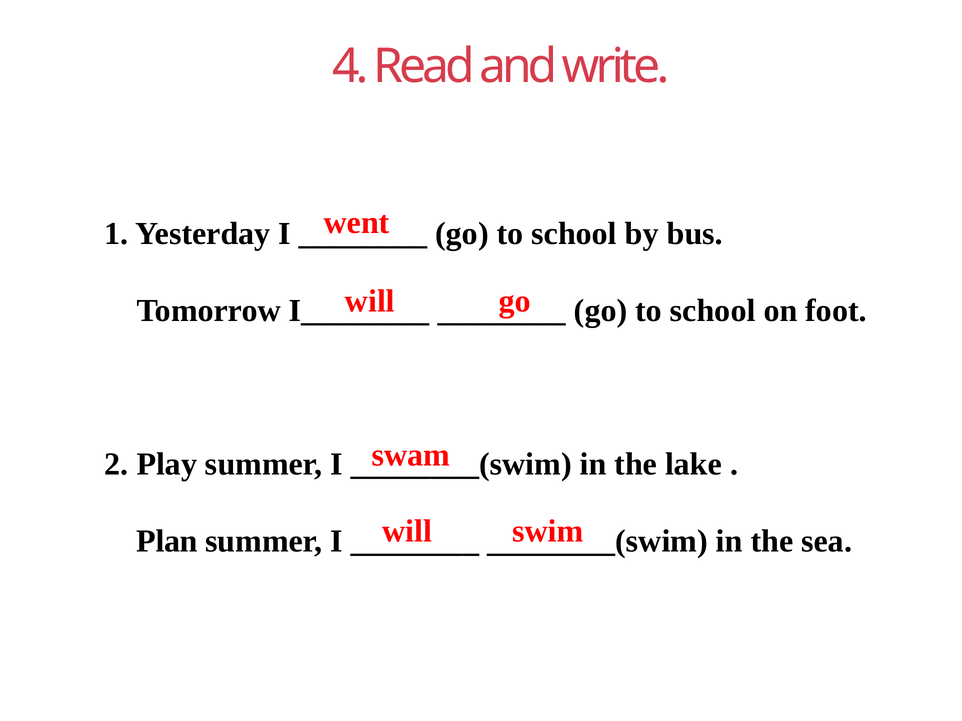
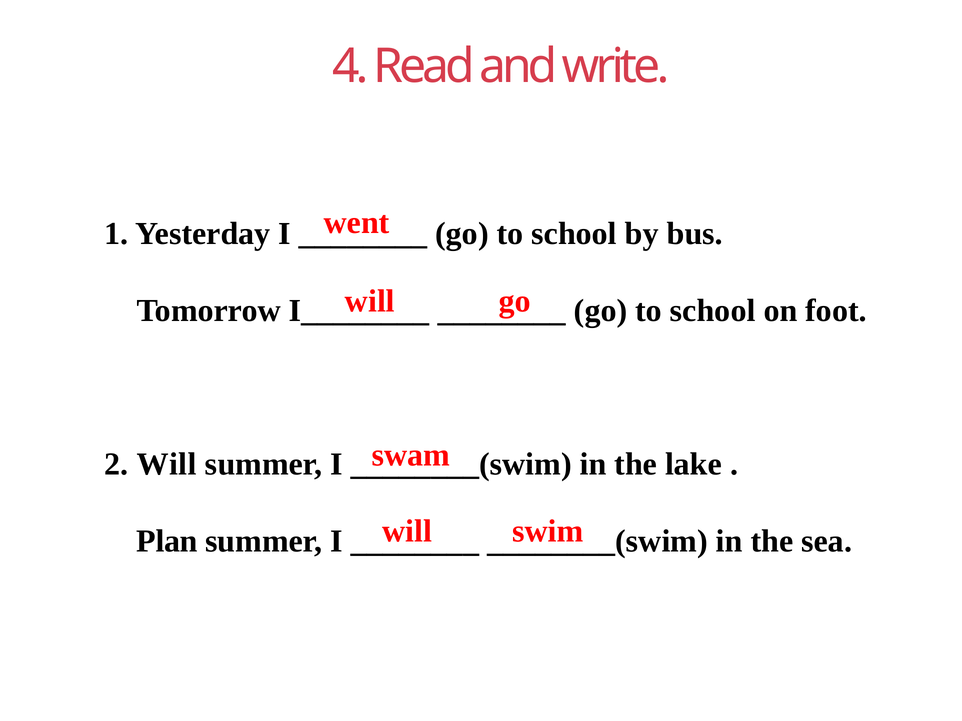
2 Play: Play -> Will (167, 465)
